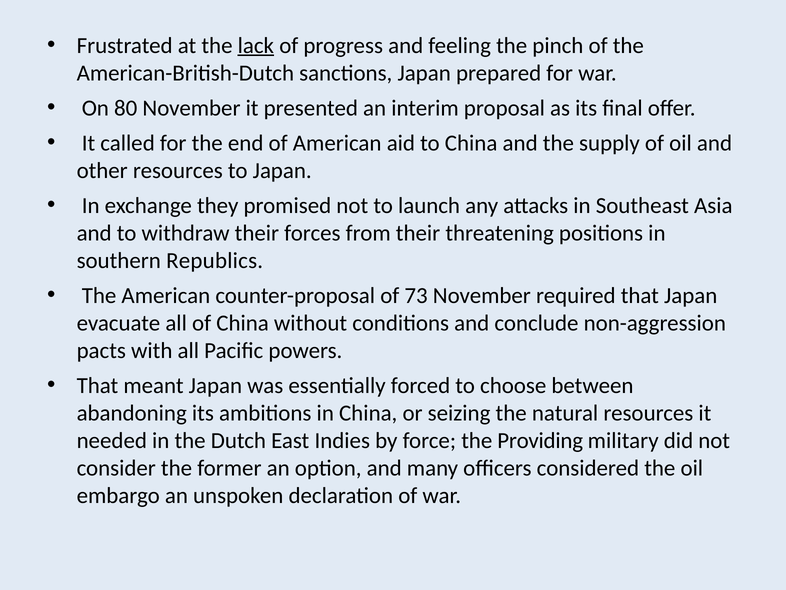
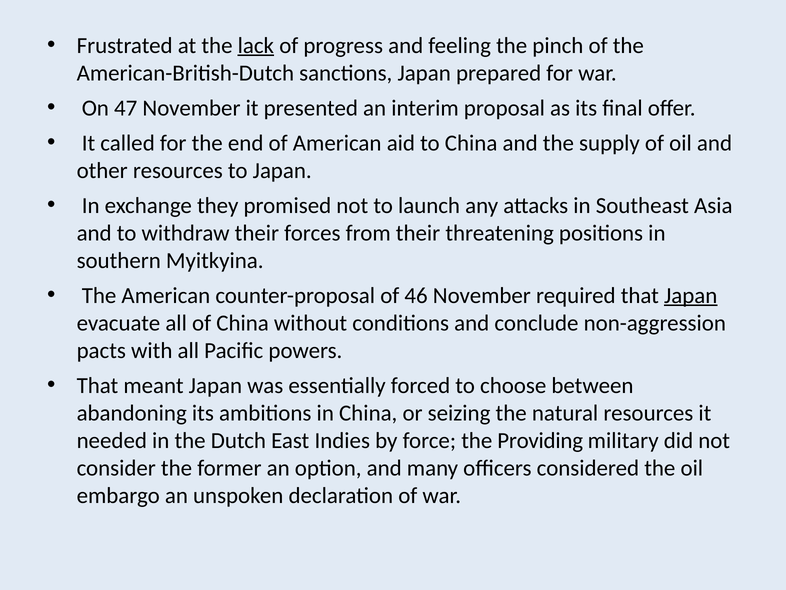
80: 80 -> 47 (126, 108)
Republics: Republics -> Myitkyina (215, 260)
73: 73 -> 46 (416, 295)
Japan underline: none -> present (691, 295)
